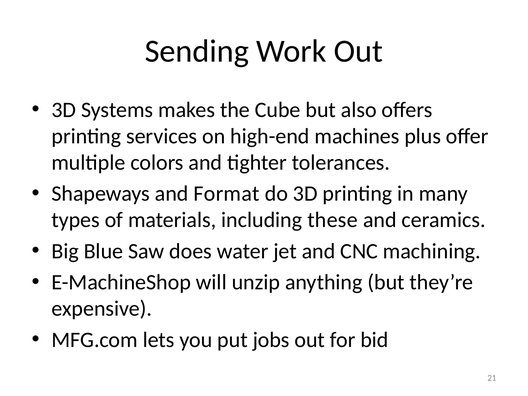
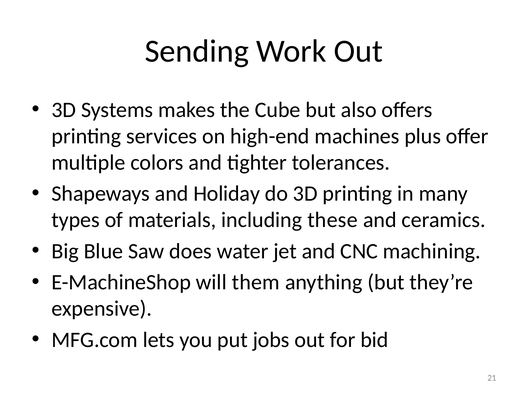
Format: Format -> Holiday (227, 194)
unzip: unzip -> them (256, 282)
